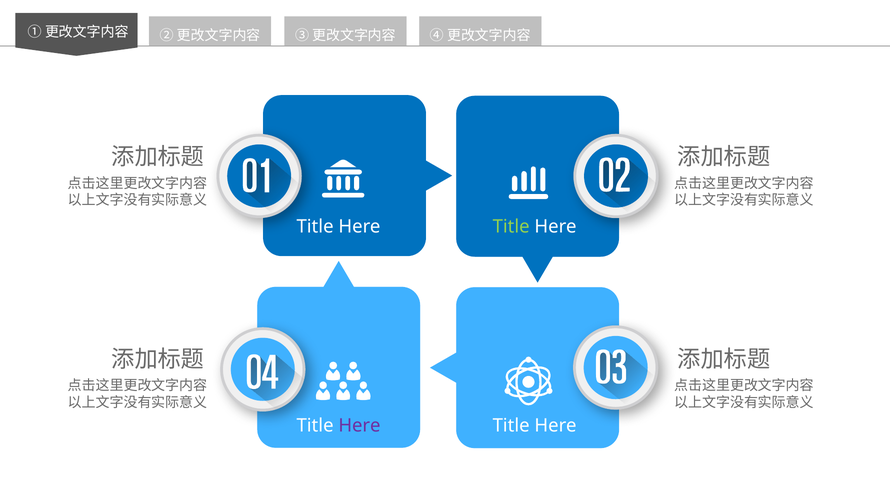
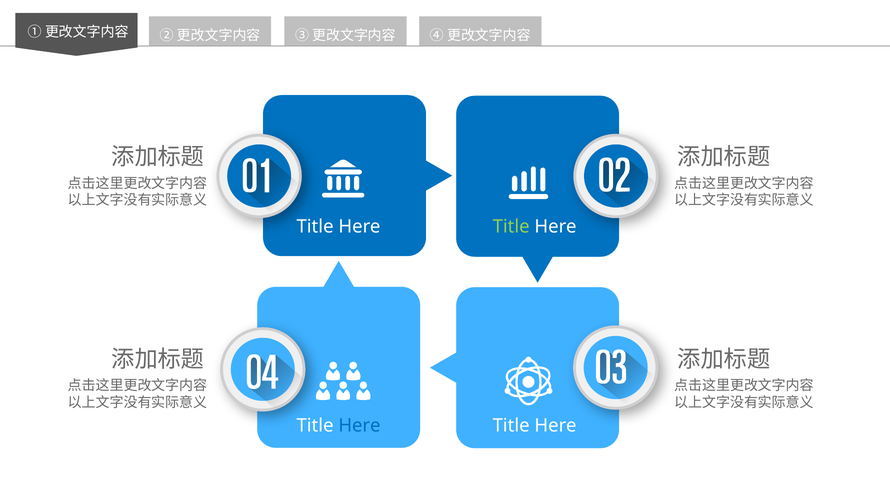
Here colour: purple -> blue (359, 425)
